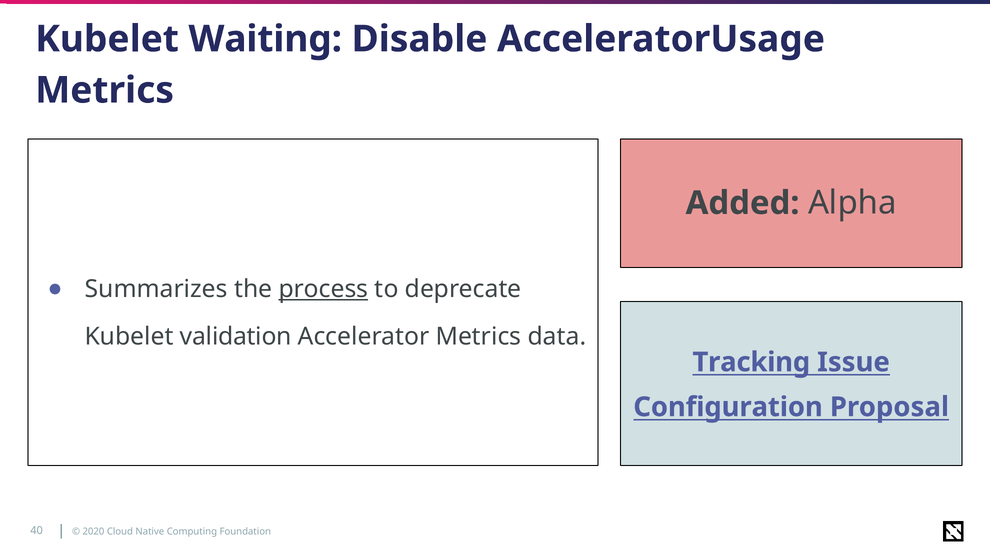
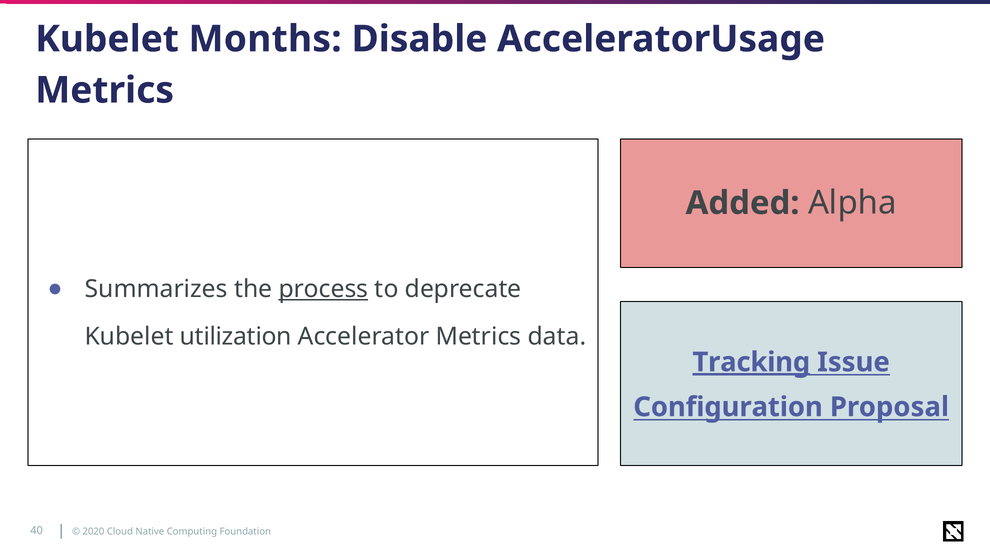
Waiting: Waiting -> Months (265, 39)
validation: validation -> utilization (236, 337)
Tracking underline: none -> present (751, 362)
